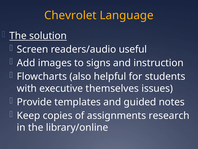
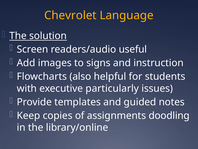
themselves: themselves -> particularly (112, 88)
research: research -> doodling (169, 115)
